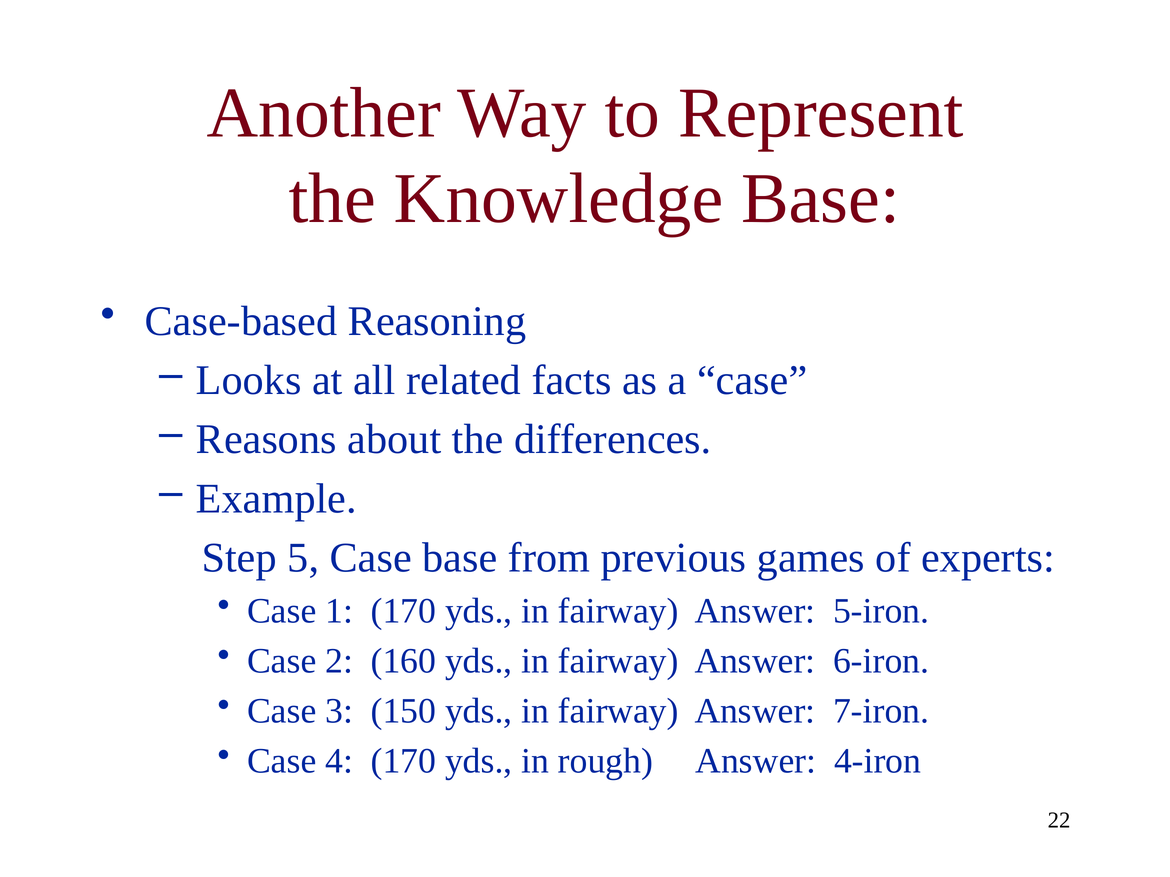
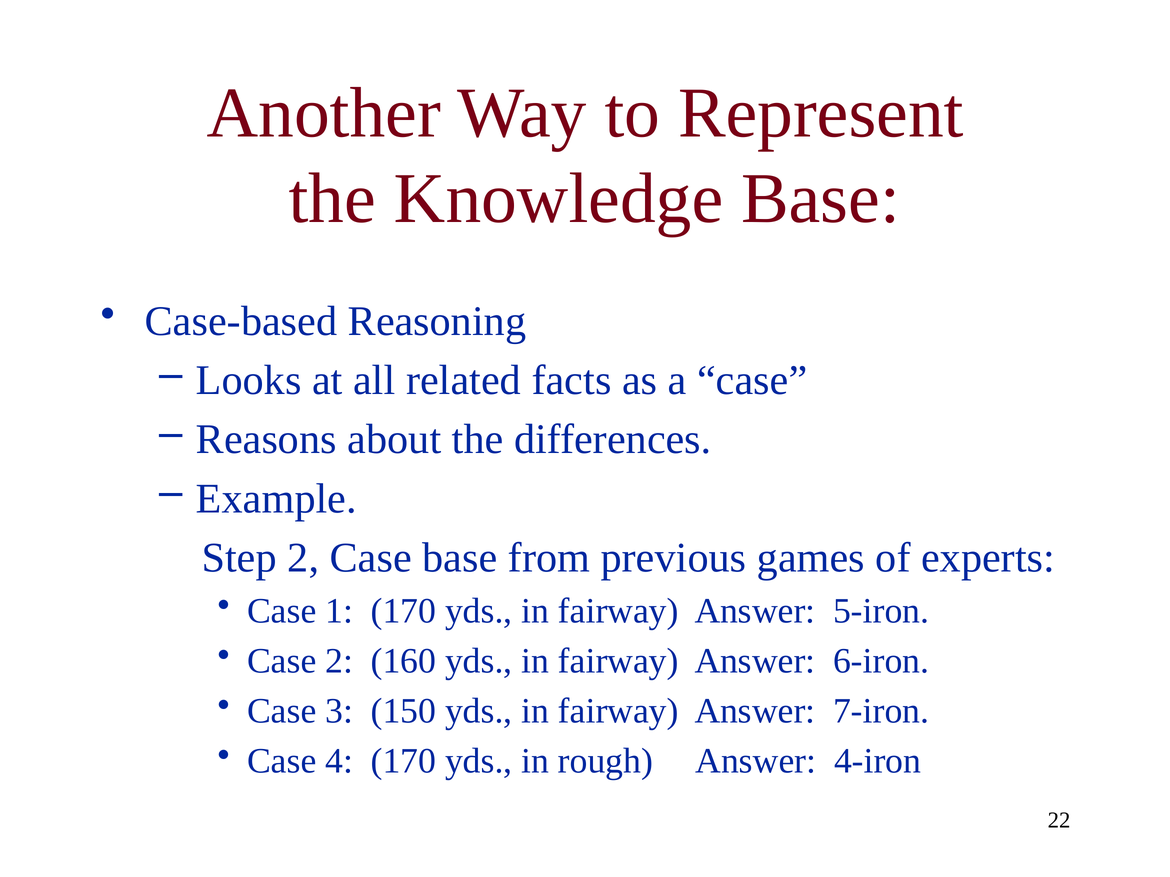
Step 5: 5 -> 2 (303, 558)
